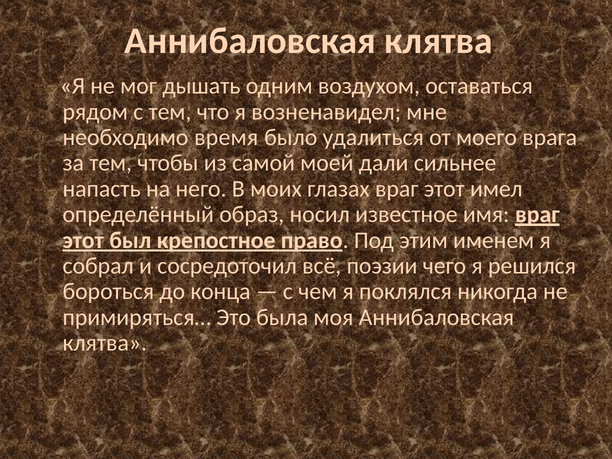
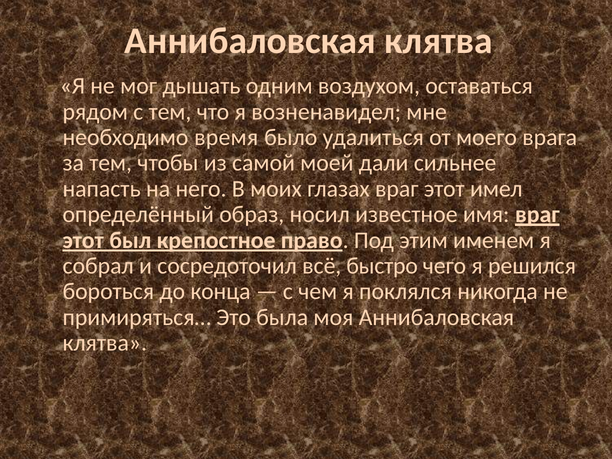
поэзии: поэзии -> быстро (382, 266)
